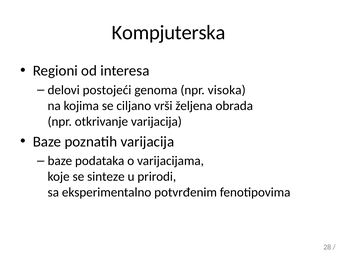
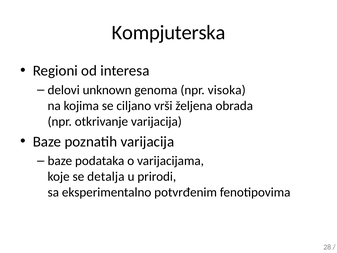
postojeći: postojeći -> unknown (107, 90)
sinteze: sinteze -> detalja (106, 176)
